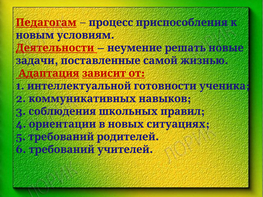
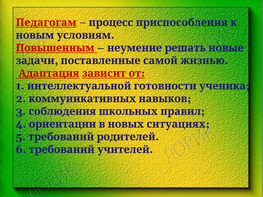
Деятельности: Деятельности -> Повышенным (55, 48)
